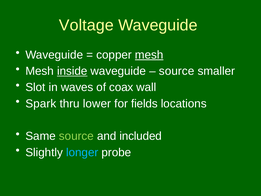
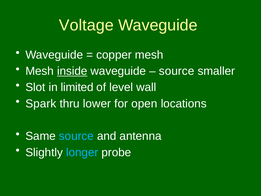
mesh underline: present -> none (149, 55)
waves: waves -> limited (77, 87)
coax: coax -> level (121, 87)
fields: fields -> open (144, 103)
source colour: light green -> light blue (76, 136)
included: included -> antenna (141, 136)
